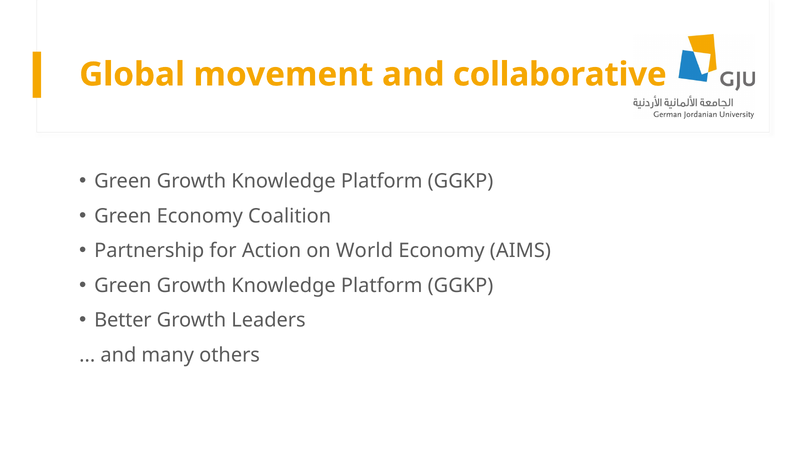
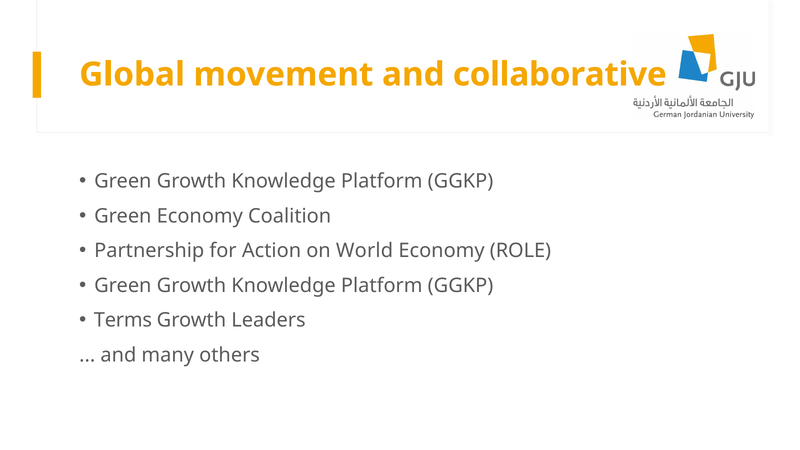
AIMS: AIMS -> ROLE (520, 251)
Better: Better -> Terms (123, 320)
